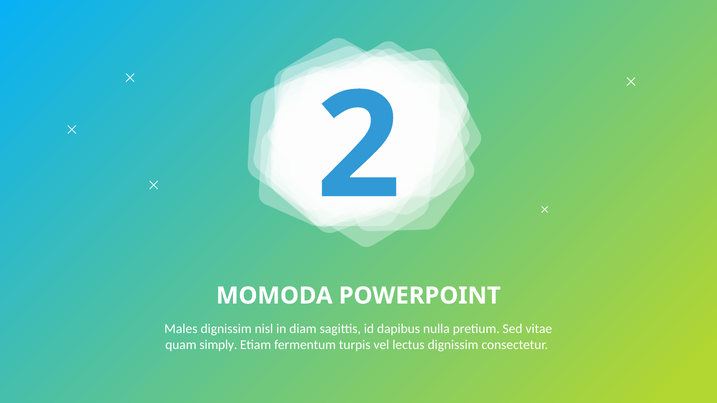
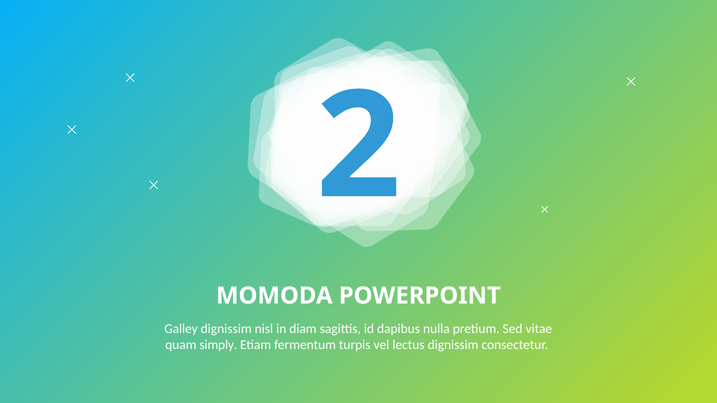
Males: Males -> Galley (181, 329)
